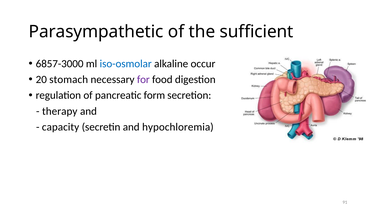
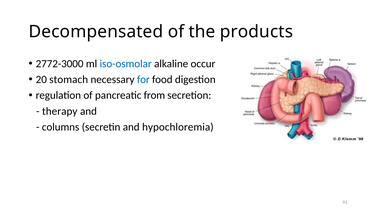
Parasympathetic: Parasympathetic -> Decompensated (96, 32)
sufficient: sufficient -> products (256, 32)
6857-3000: 6857-3000 -> 2772-3000 (60, 64)
for colour: purple -> blue (143, 79)
form: form -> from (154, 95)
capacity: capacity -> columns (61, 127)
